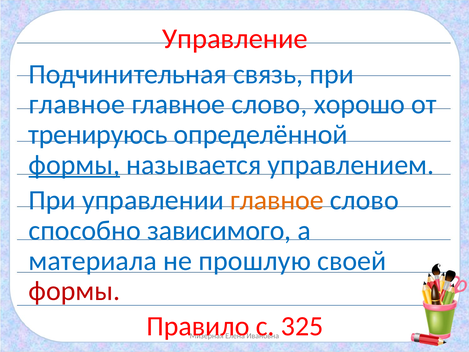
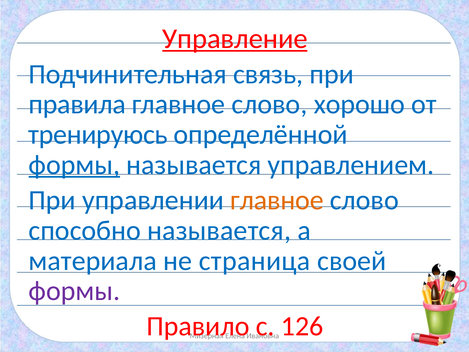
Управление underline: none -> present (235, 39)
главное: главное -> правила (77, 104)
способно зависимого: зависимого -> называется (219, 230)
прошлую: прошлую -> страница (255, 261)
формы colour: red -> purple (74, 291)
325: 325 -> 126 (302, 326)
